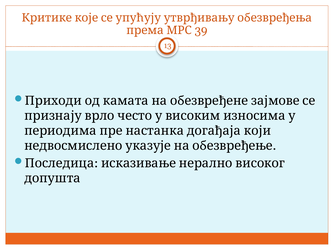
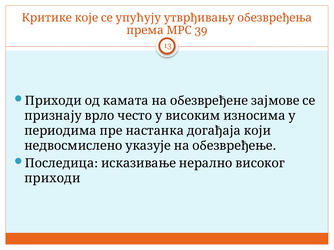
допушта: допушта -> приходи (52, 179)
